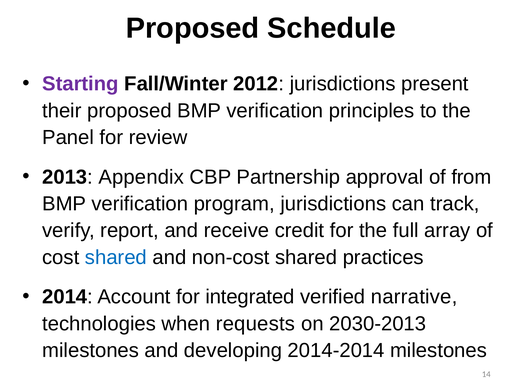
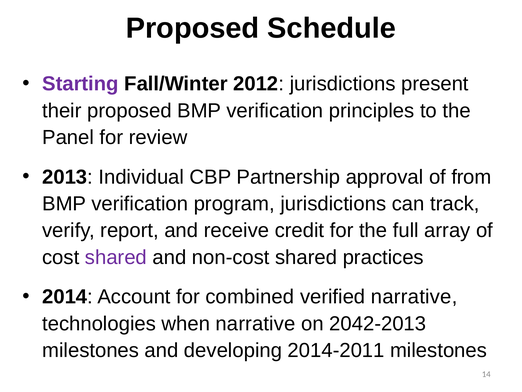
Appendix: Appendix -> Individual (141, 177)
shared colour: blue -> purple (116, 257)
integrated: integrated -> combined (250, 297)
when requests: requests -> narrative (255, 323)
2030-2013: 2030-2013 -> 2042-2013 (378, 323)
2014-2014: 2014-2014 -> 2014-2011 (336, 350)
